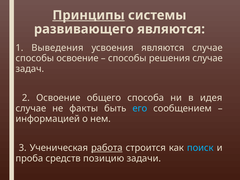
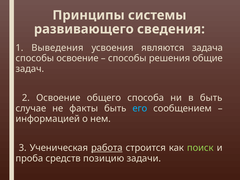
Принципы underline: present -> none (89, 15)
развивающего являются: являются -> сведения (171, 29)
являются случае: случае -> задача (207, 48)
решения случае: случае -> общие (208, 58)
в идея: идея -> быть (211, 98)
поиск colour: light blue -> light green (200, 148)
